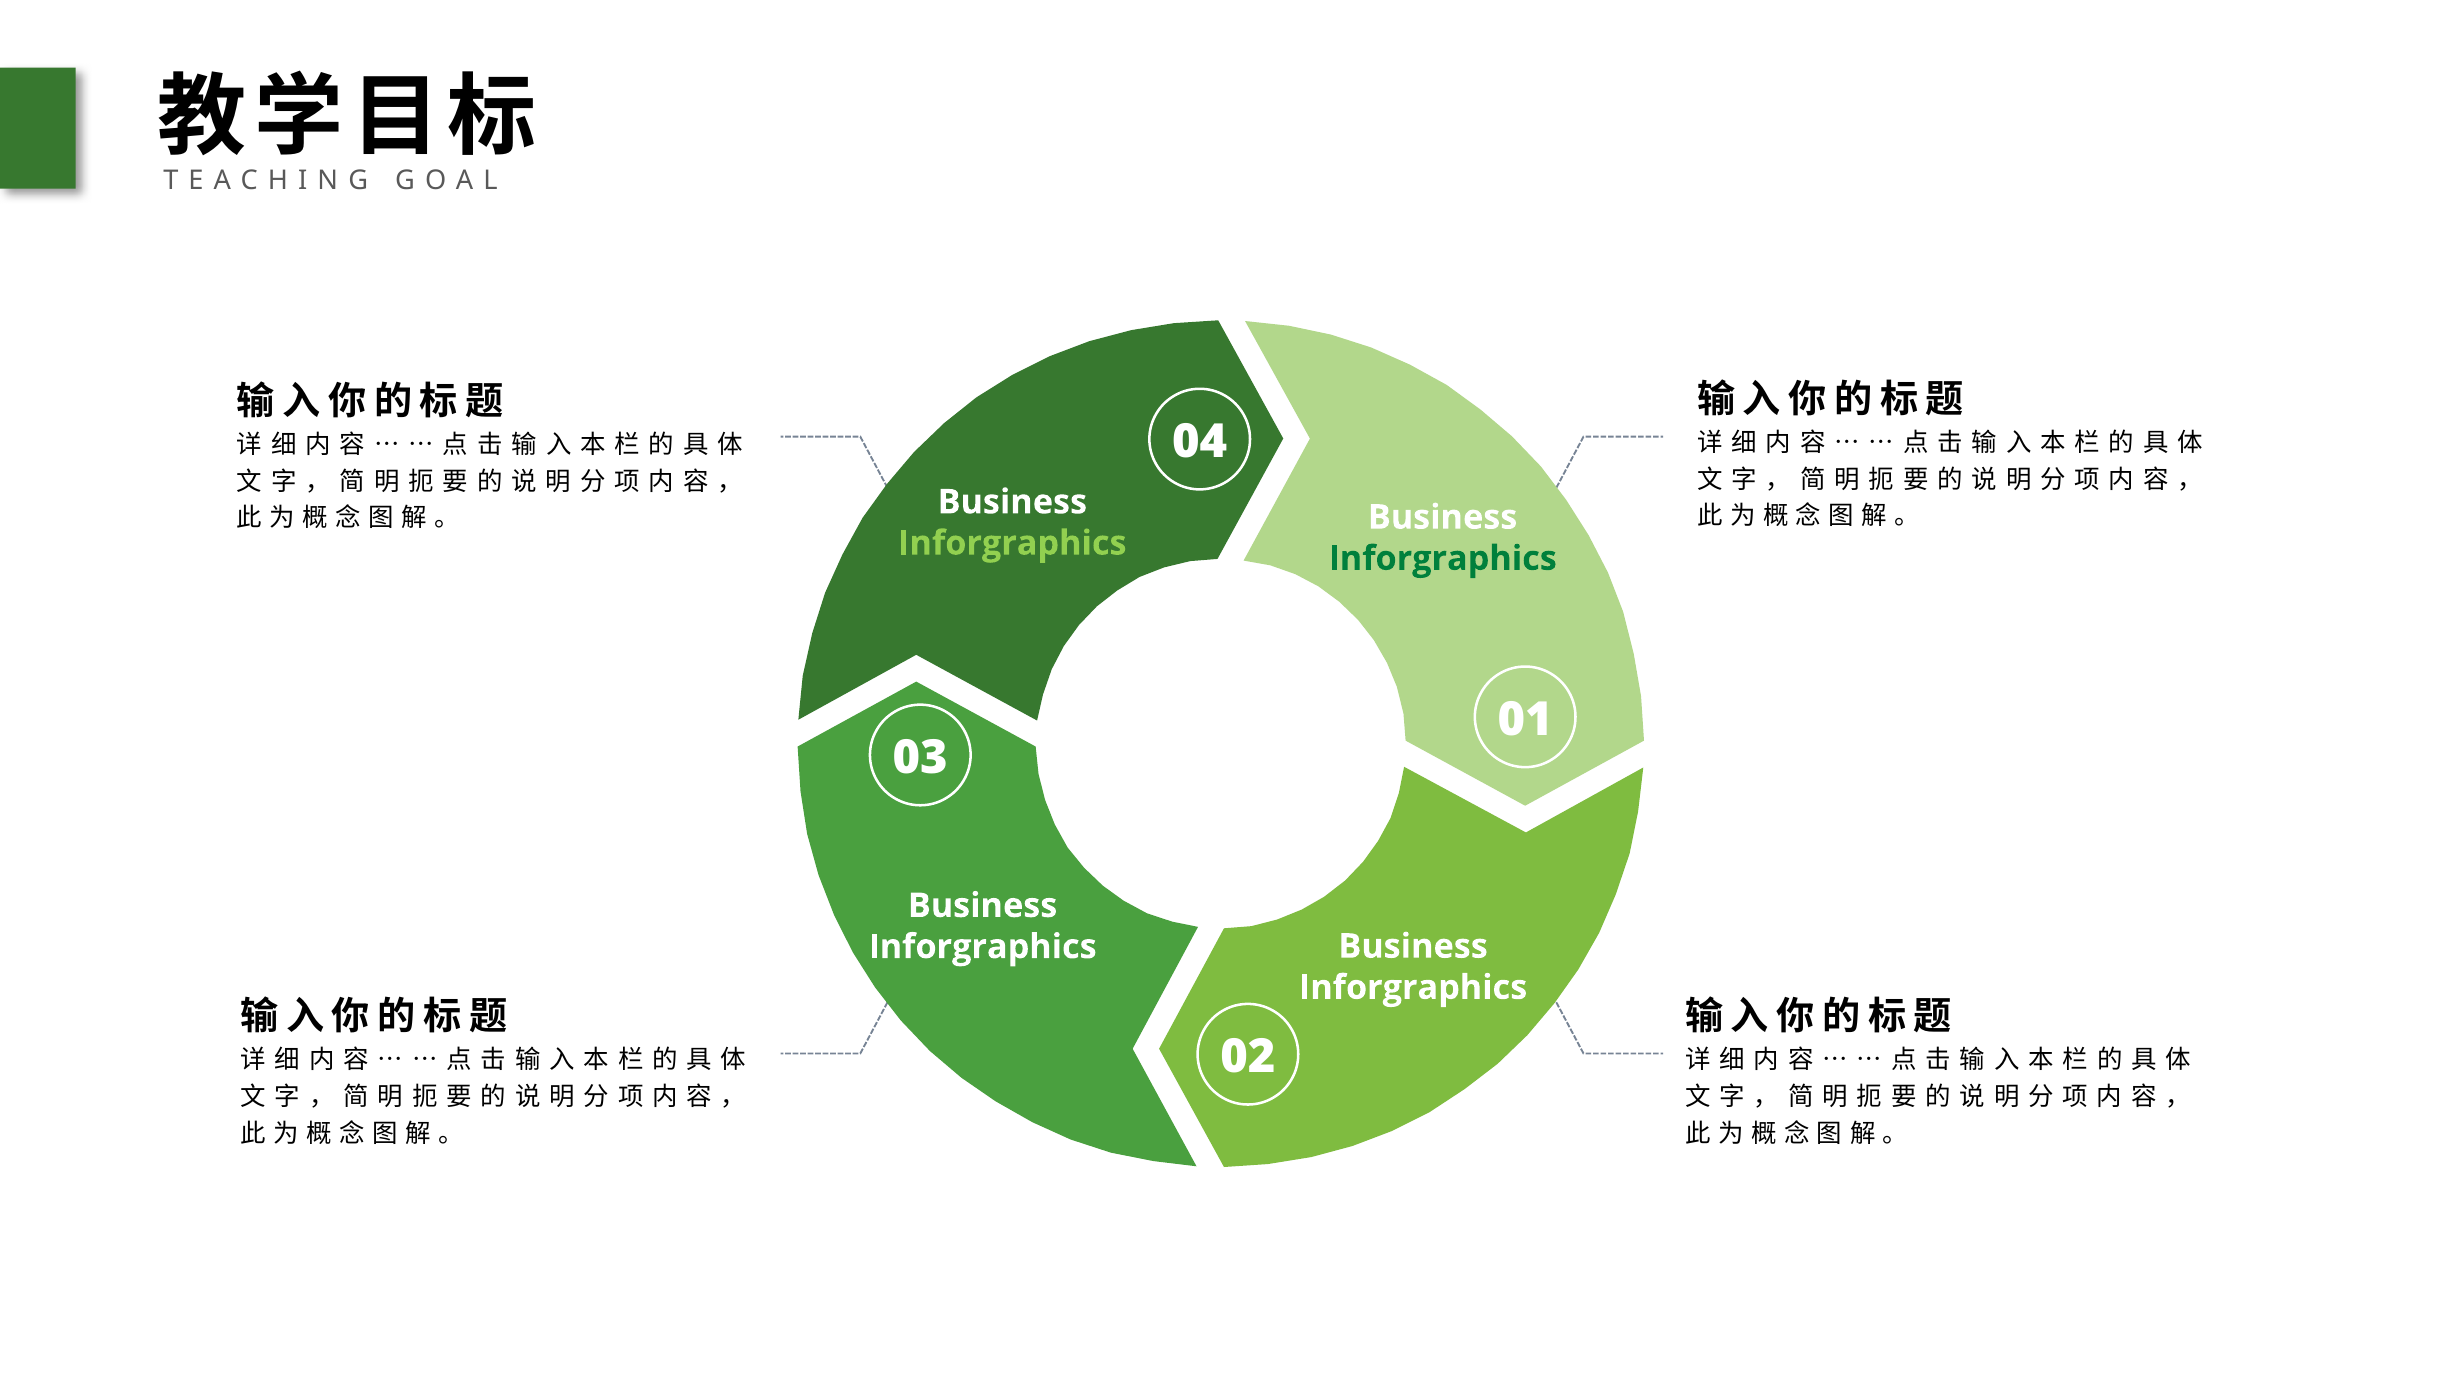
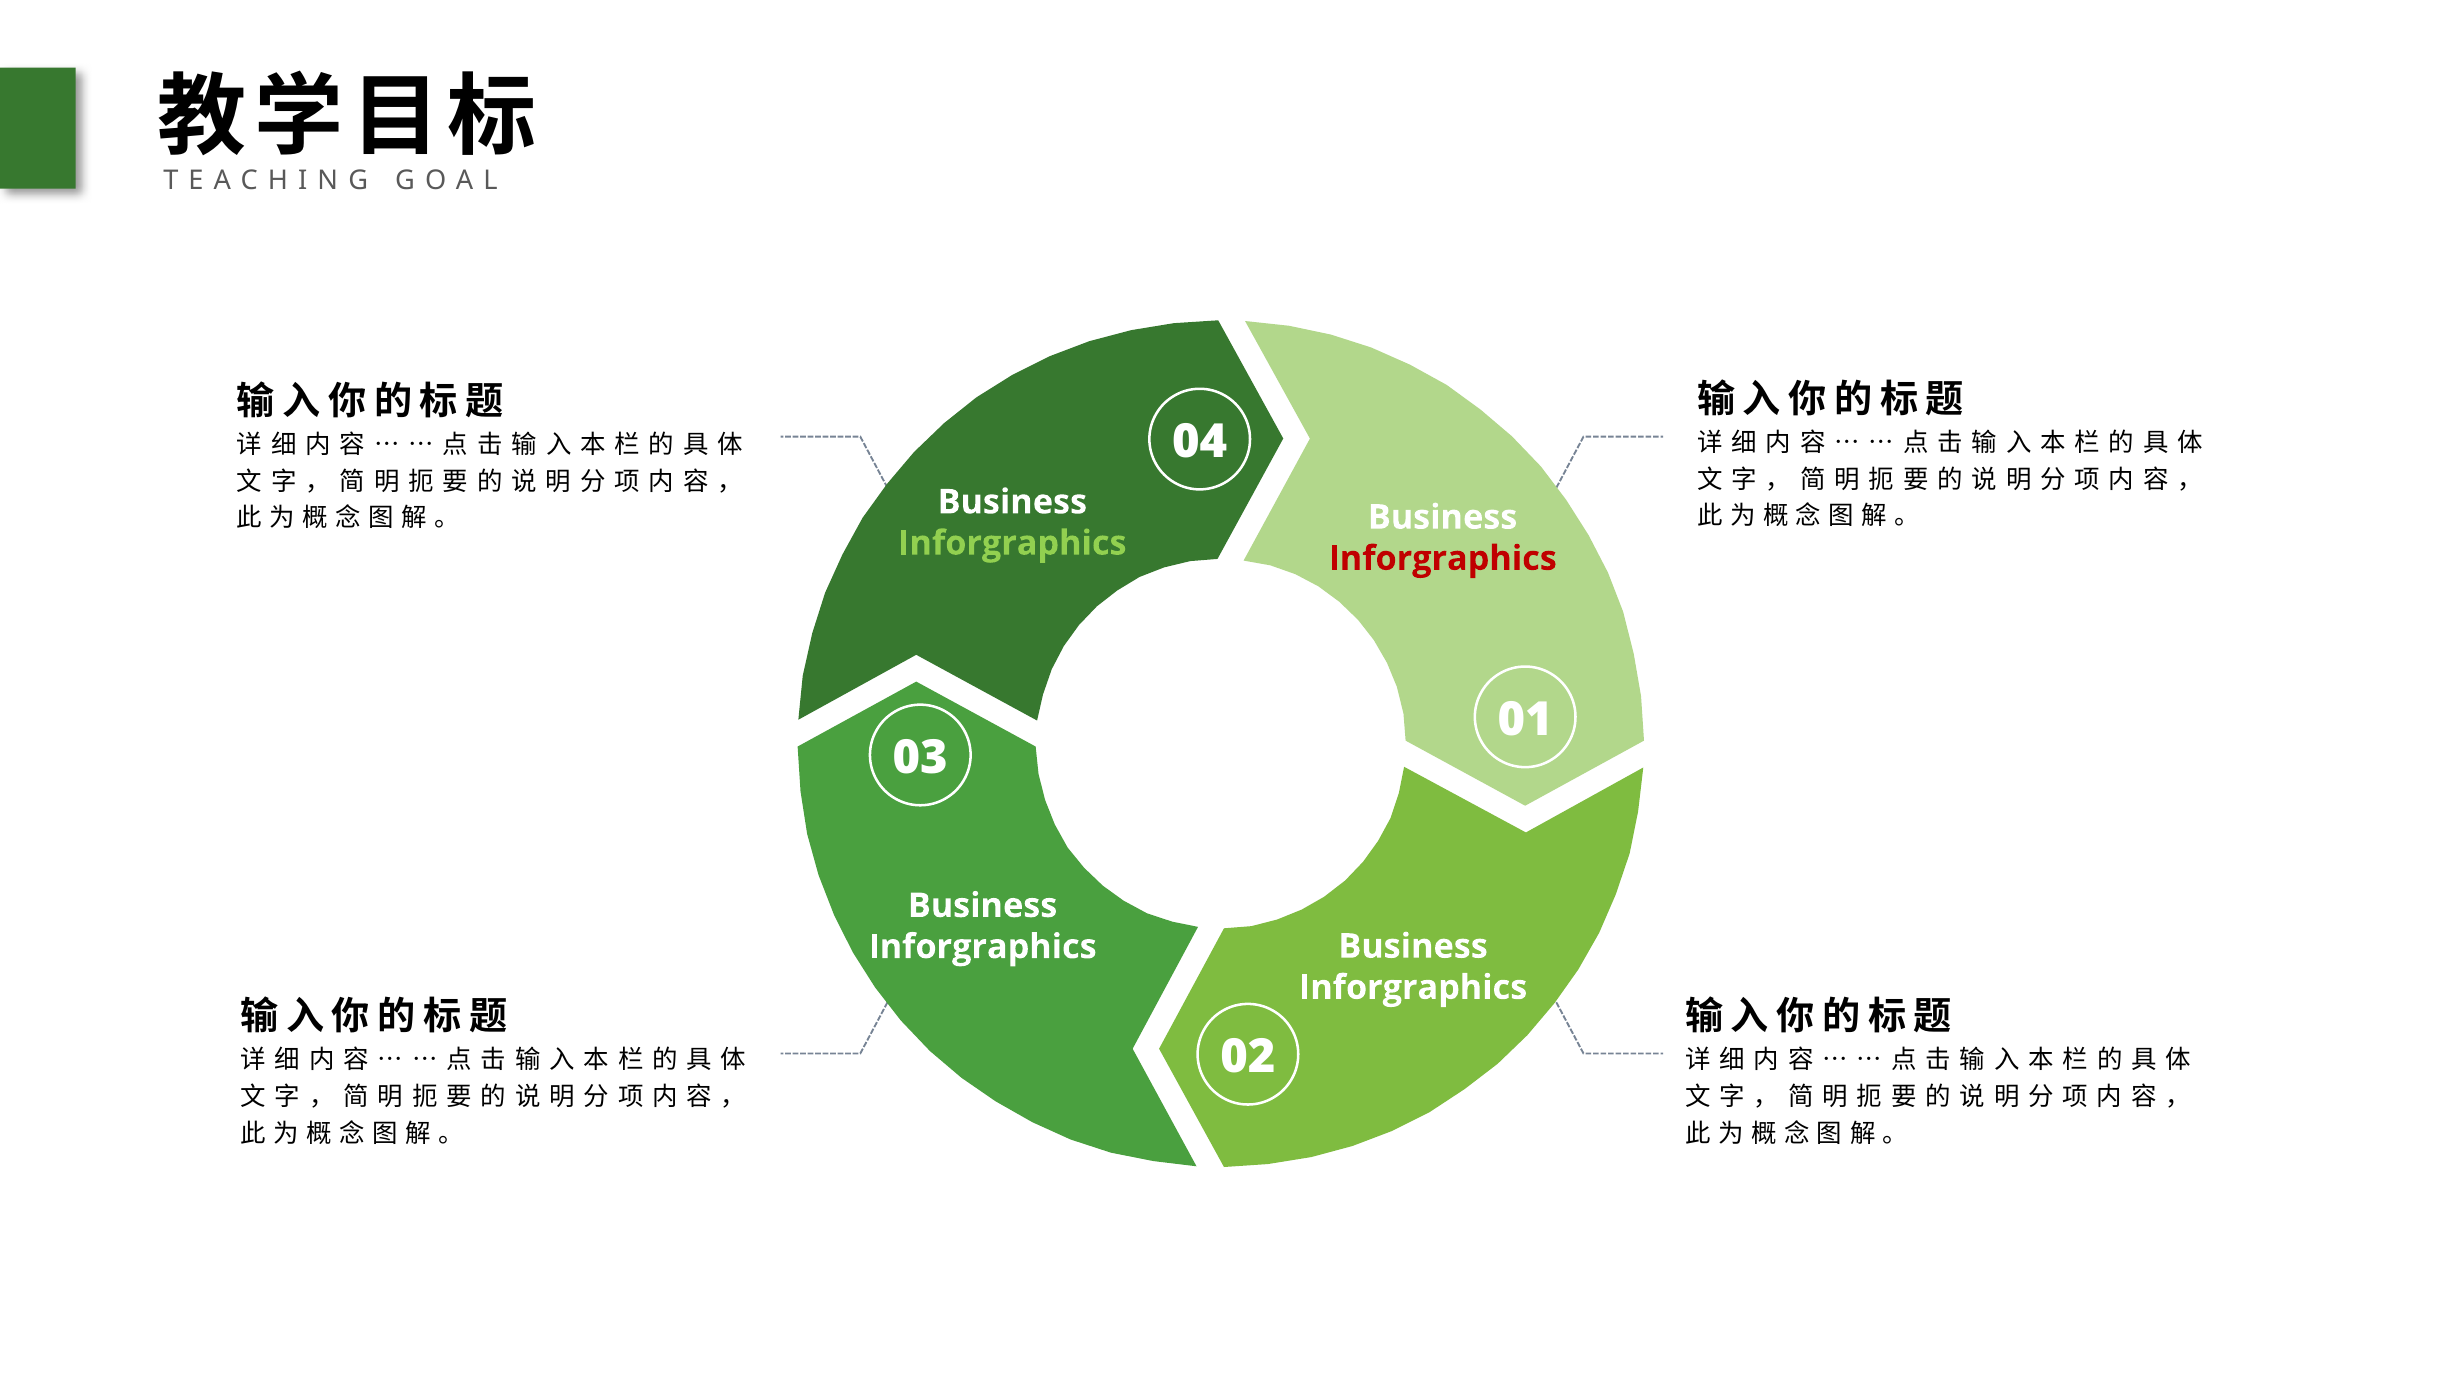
Inforgraphics colour: green -> red (1443, 559)
